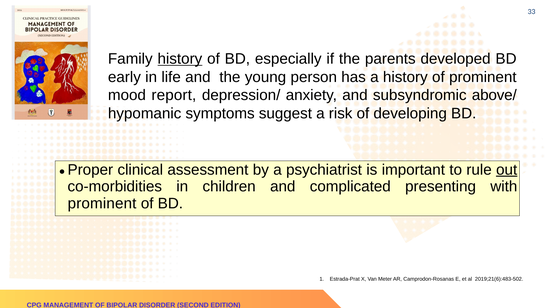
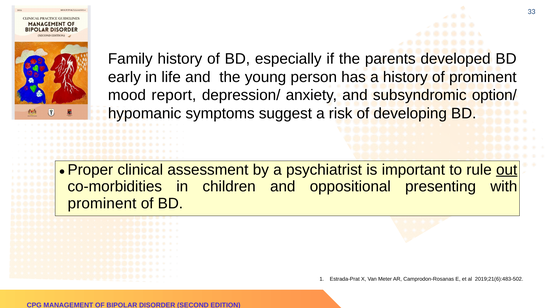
history underline: present -> none (180, 59)
above/: above/ -> option/ (494, 95)
complicated: complicated -> oppositional (350, 186)
